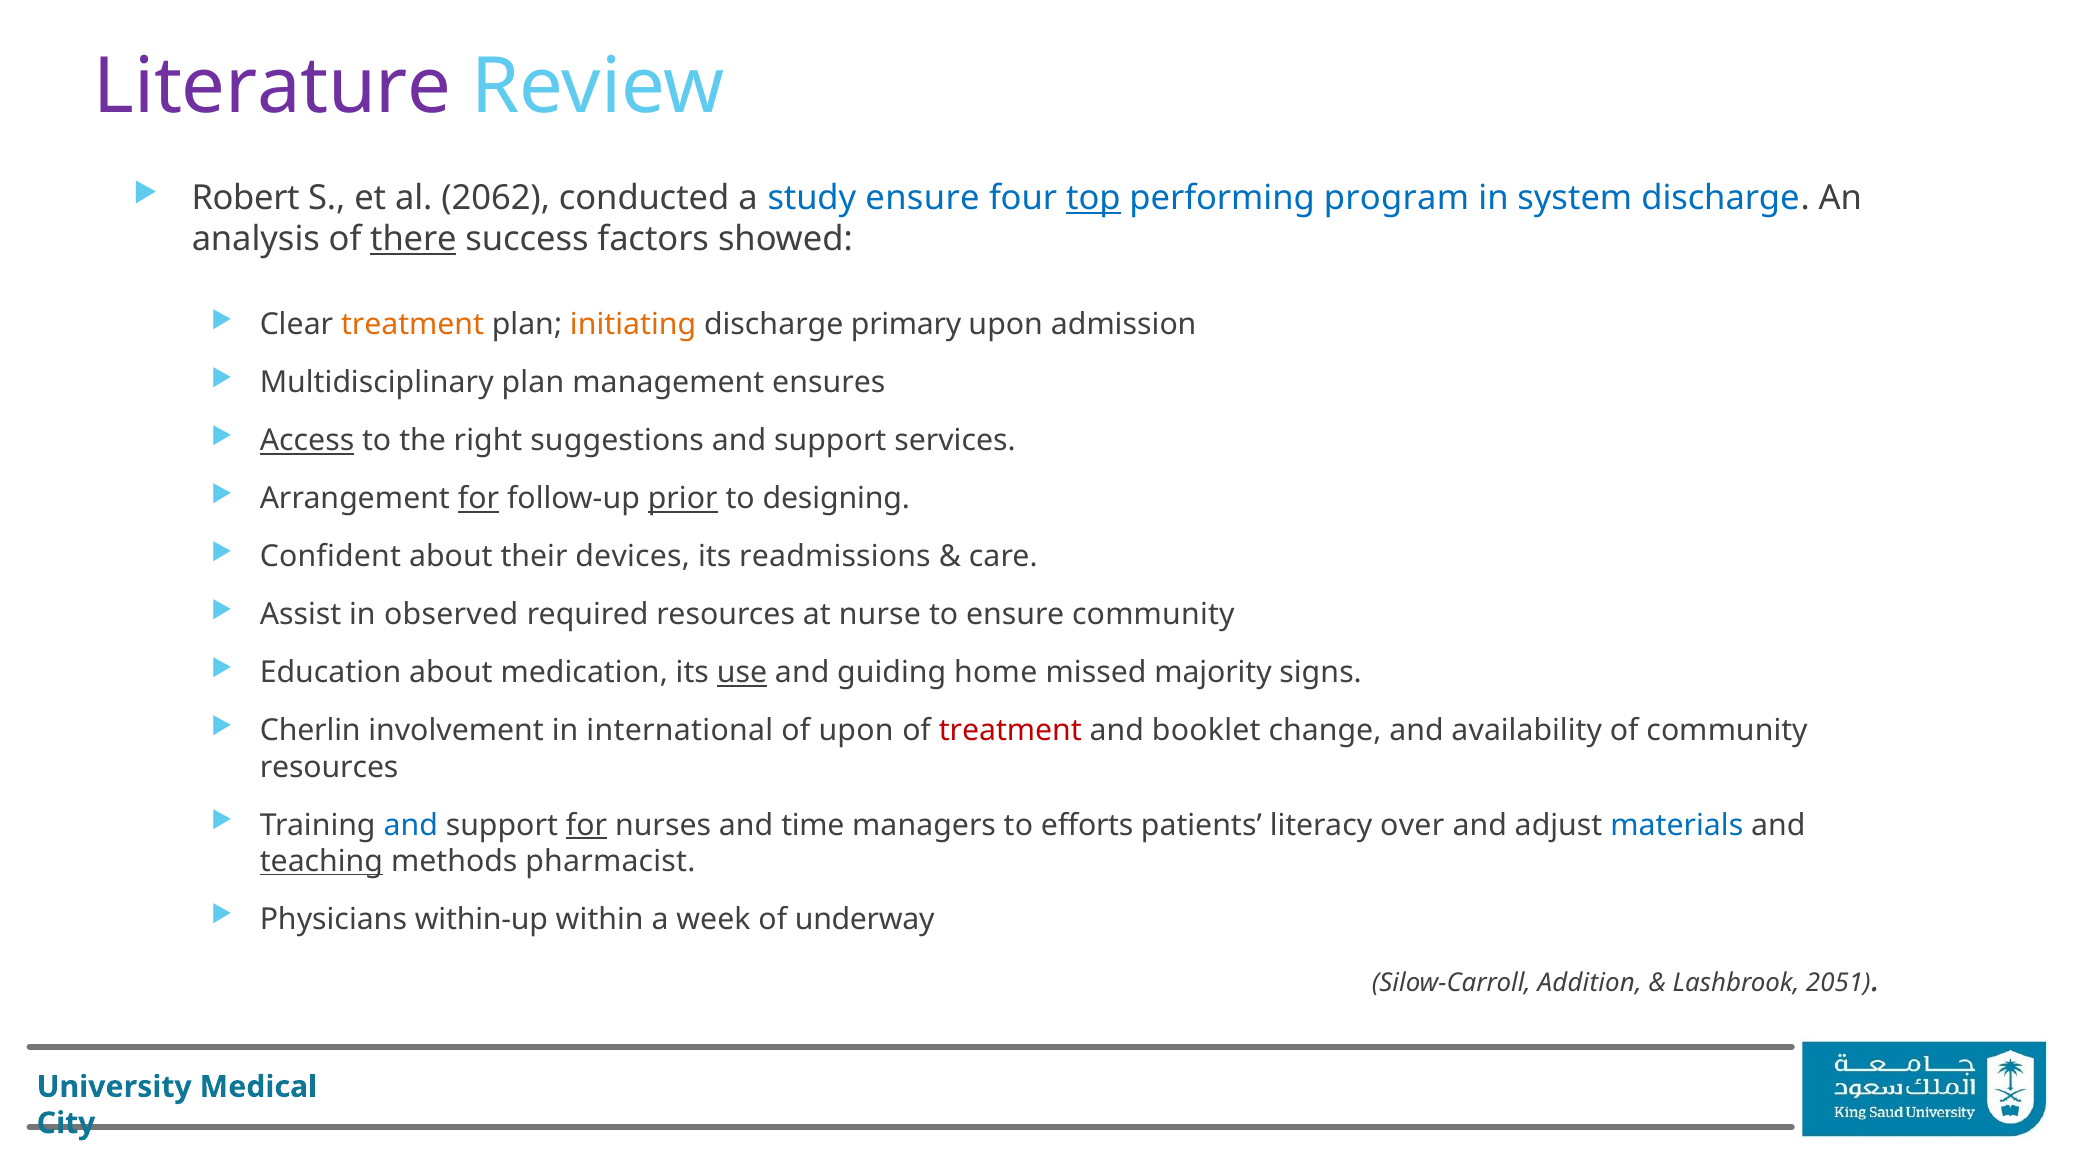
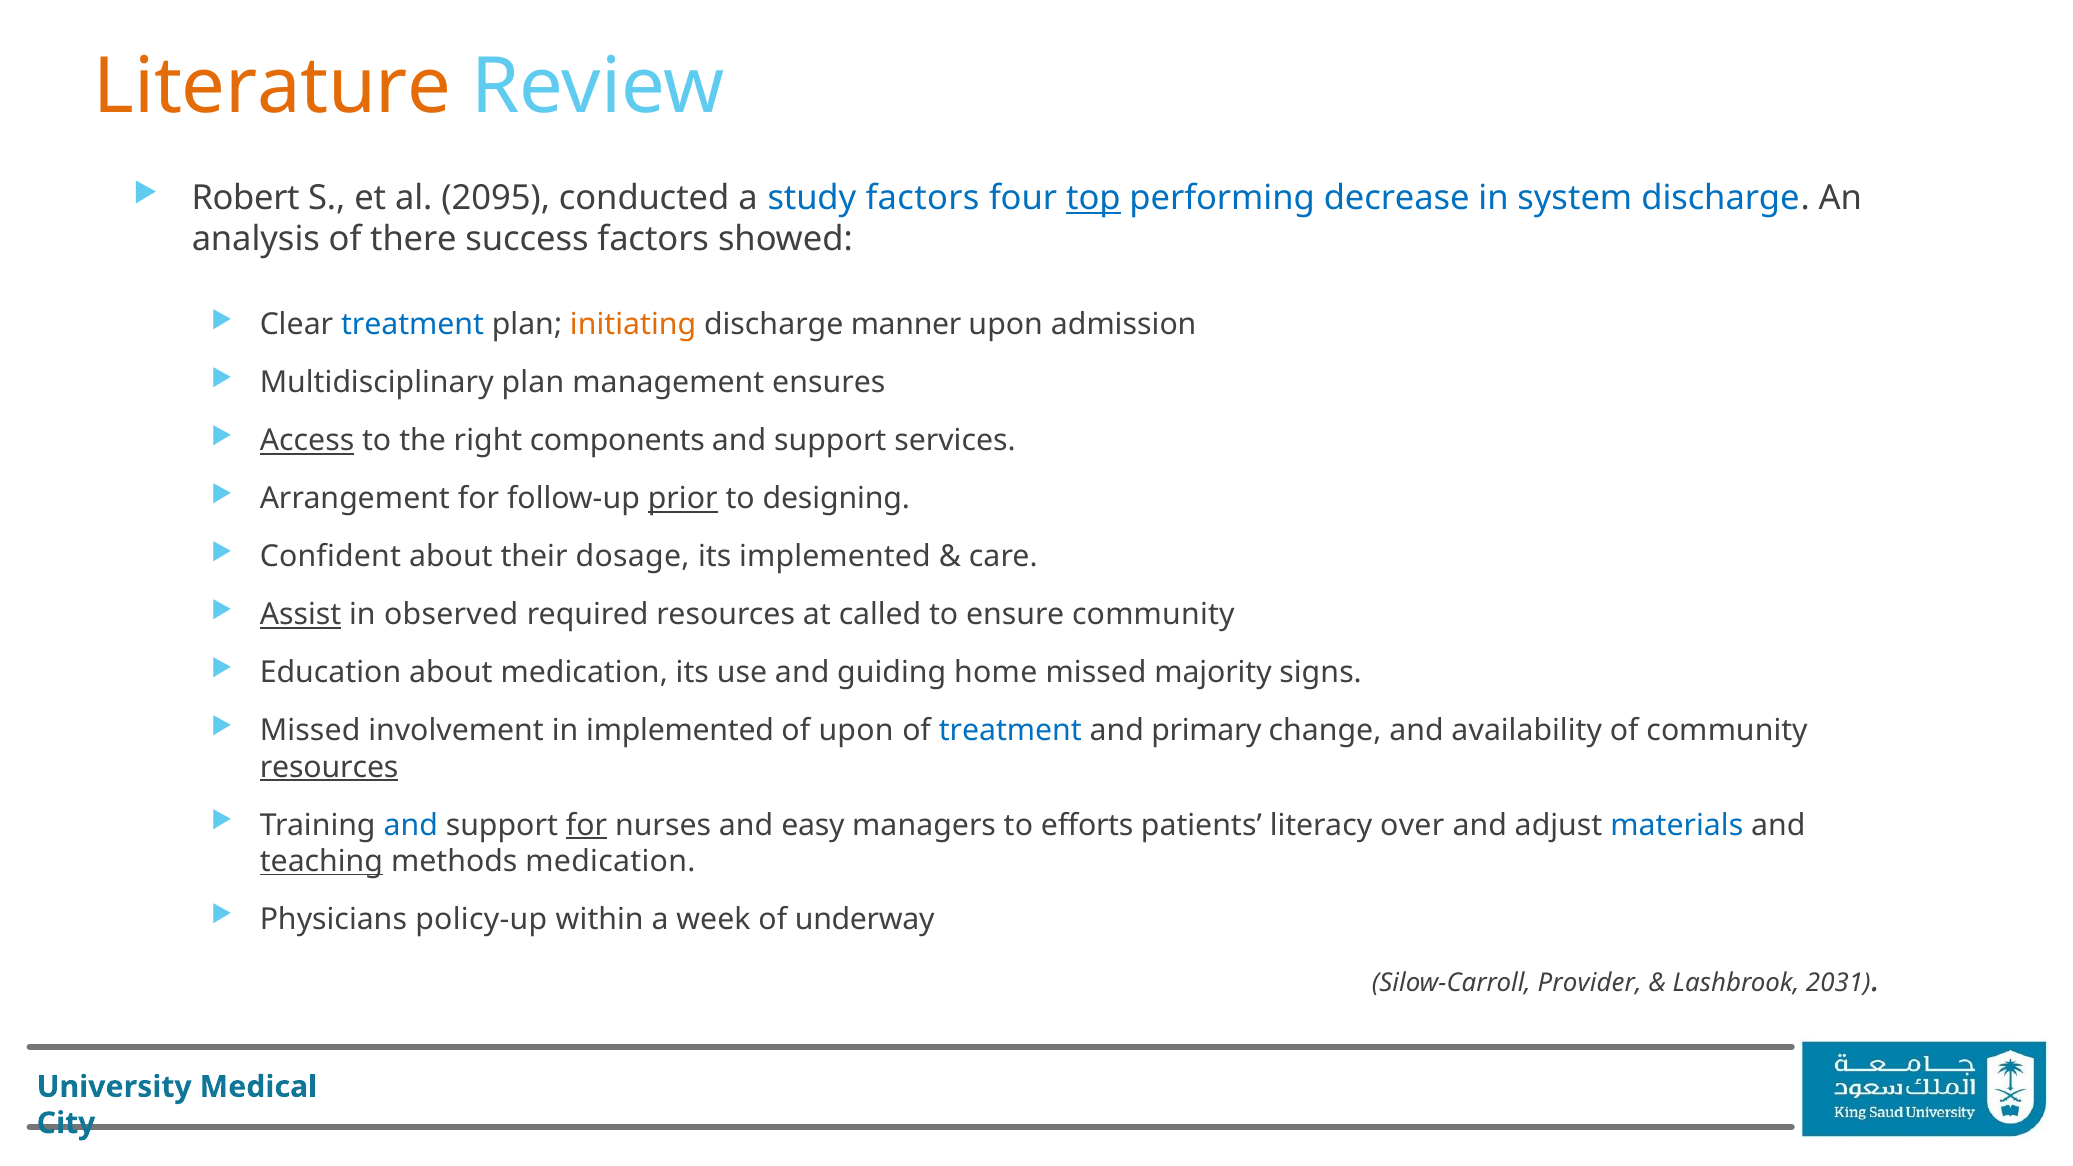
Literature colour: purple -> orange (273, 87)
2062: 2062 -> 2095 (496, 198)
study ensure: ensure -> factors (923, 198)
program: program -> decrease (1397, 198)
there underline: present -> none (413, 239)
treatment colour: orange -> blue (413, 325)
primary: primary -> manner (906, 325)
suggestions: suggestions -> components (617, 441)
for underline: present -> none (479, 499)
devices: devices -> dosage (633, 557)
its readmissions: readmissions -> implemented (835, 557)
Assist underline: none -> present (301, 615)
nurse: nurse -> called (880, 615)
use underline: present -> none (742, 673)
Cherlin: Cherlin -> Missed (310, 731)
in international: international -> implemented (680, 731)
treatment colour: red -> blue (1010, 731)
booklet: booklet -> primary (1207, 731)
resources underline: none -> present (329, 767)
time: time -> easy (813, 825)
methods pharmacist: pharmacist -> medication (610, 861)
within-up: within-up -> policy-up (481, 919)
Addition: Addition -> Provider (1590, 983)
2051: 2051 -> 2031 (1838, 983)
